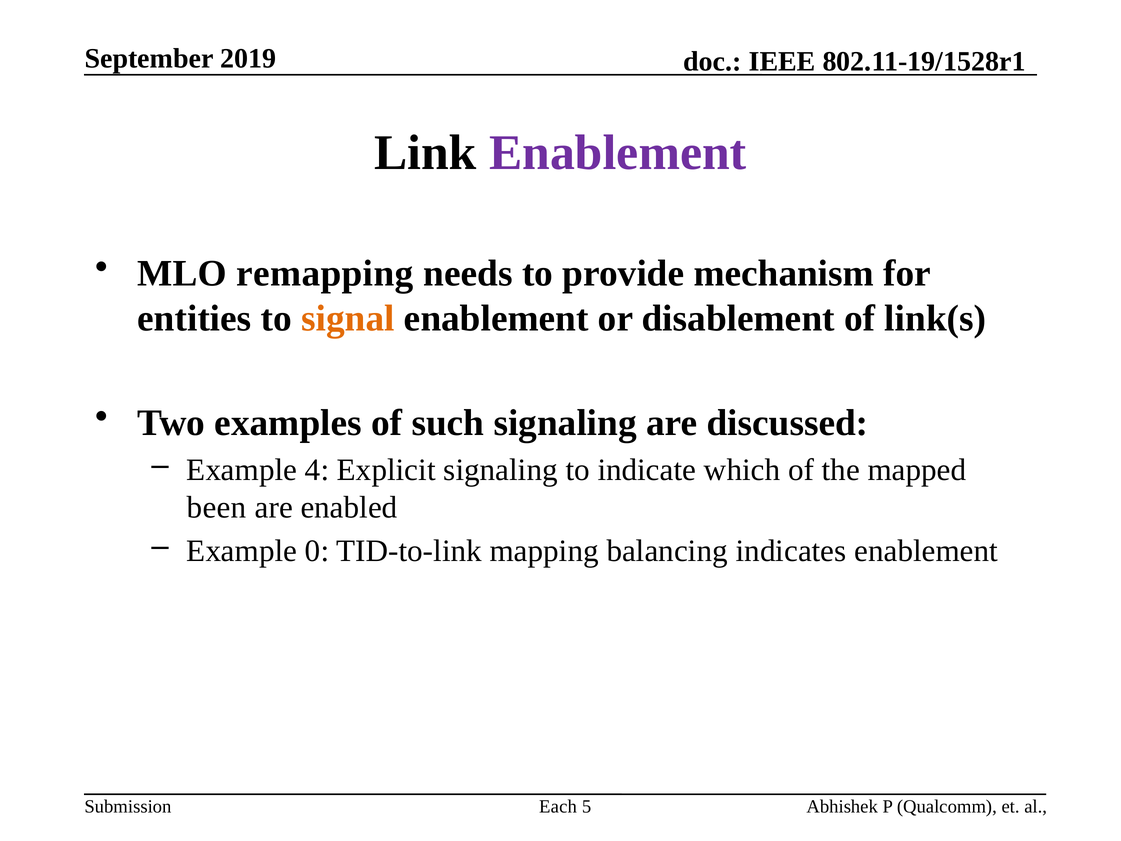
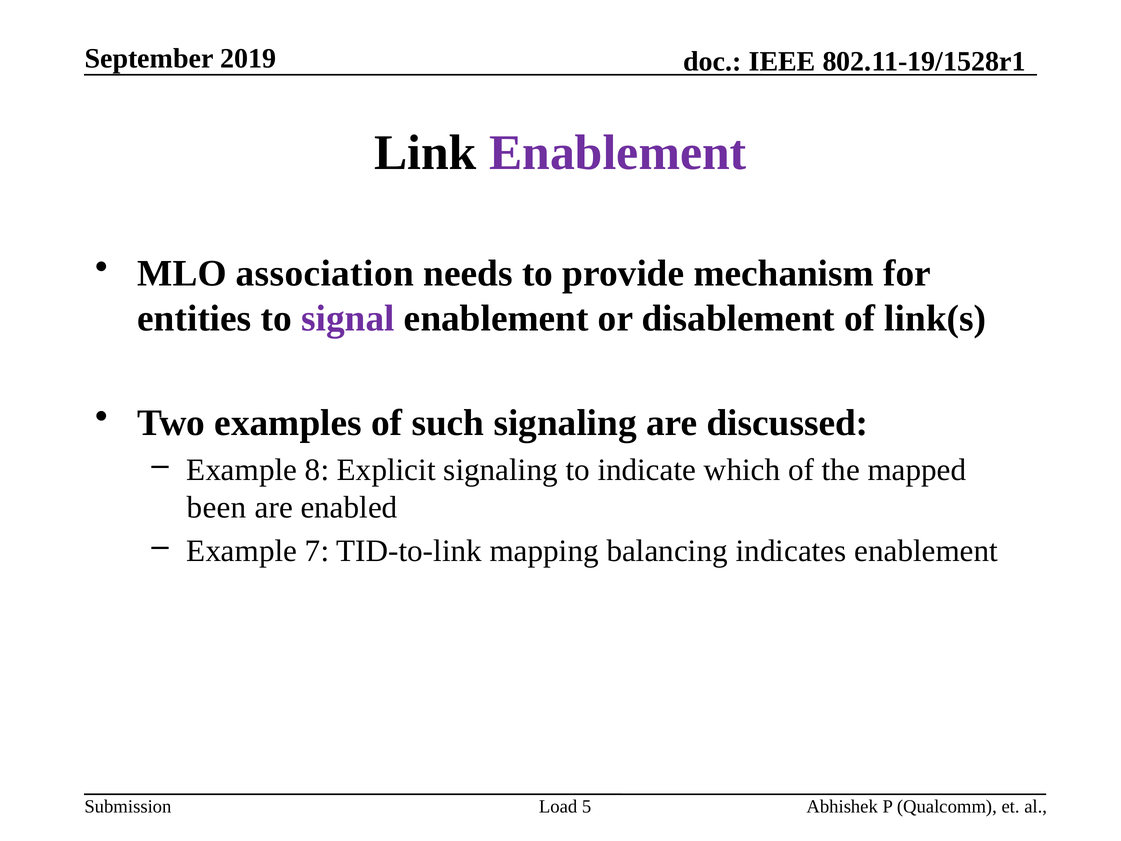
remapping: remapping -> association (325, 274)
signal colour: orange -> purple (348, 318)
4: 4 -> 8 (317, 470)
0: 0 -> 7 (317, 551)
Each: Each -> Load (558, 806)
